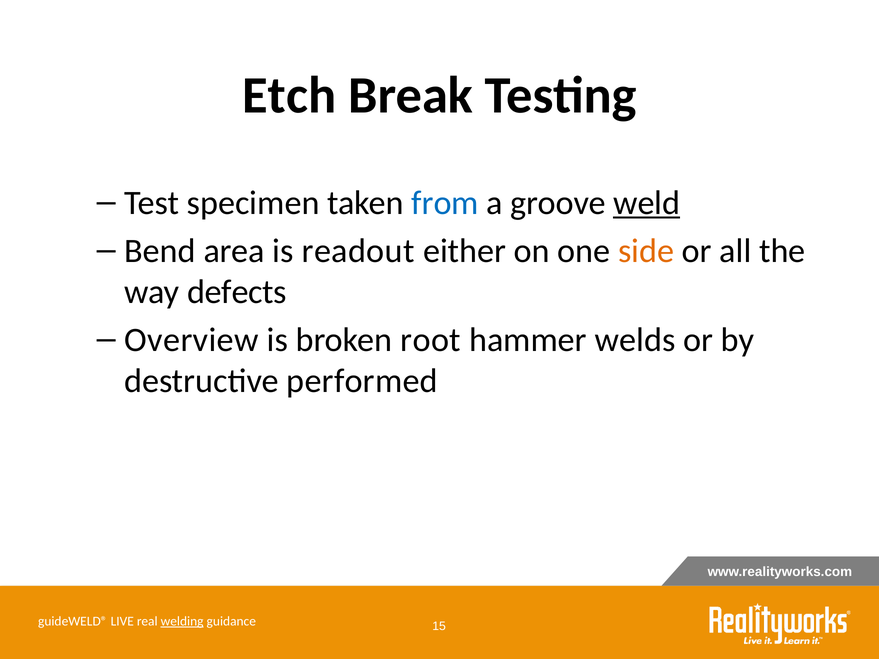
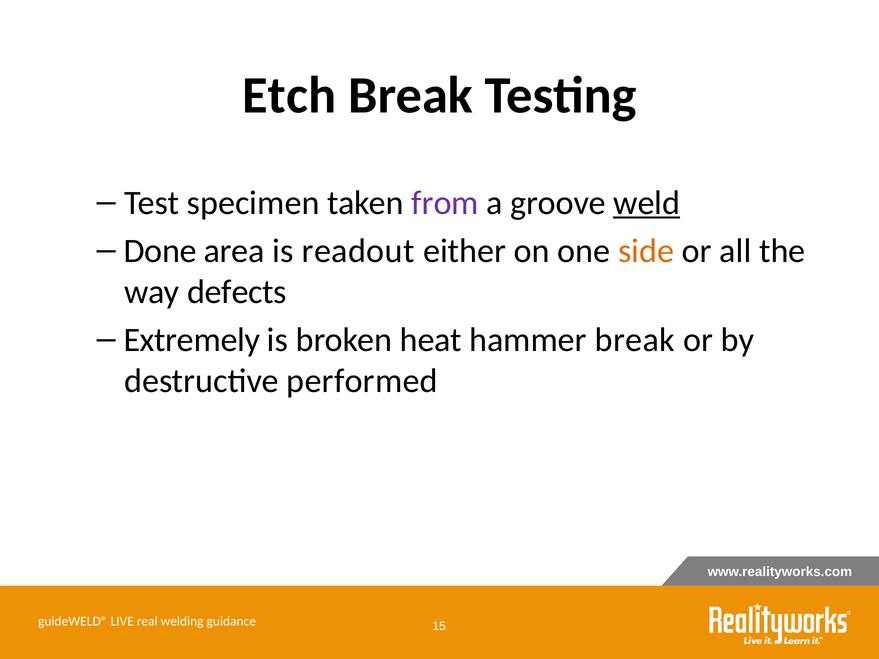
from colour: blue -> purple (445, 203)
Bend: Bend -> Done (160, 251)
Overview: Overview -> Extremely (192, 340)
root: root -> heat (431, 340)
hammer welds: welds -> break (635, 340)
welding underline: present -> none (182, 621)
